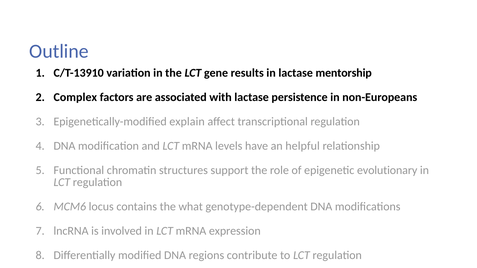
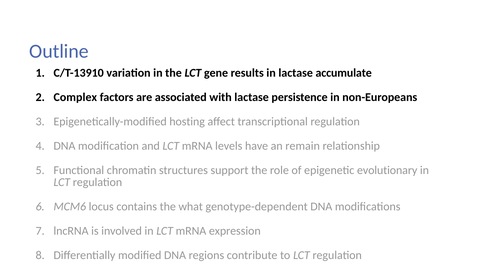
mentorship: mentorship -> accumulate (344, 73)
explain: explain -> hosting (187, 122)
helpful: helpful -> remain (303, 146)
